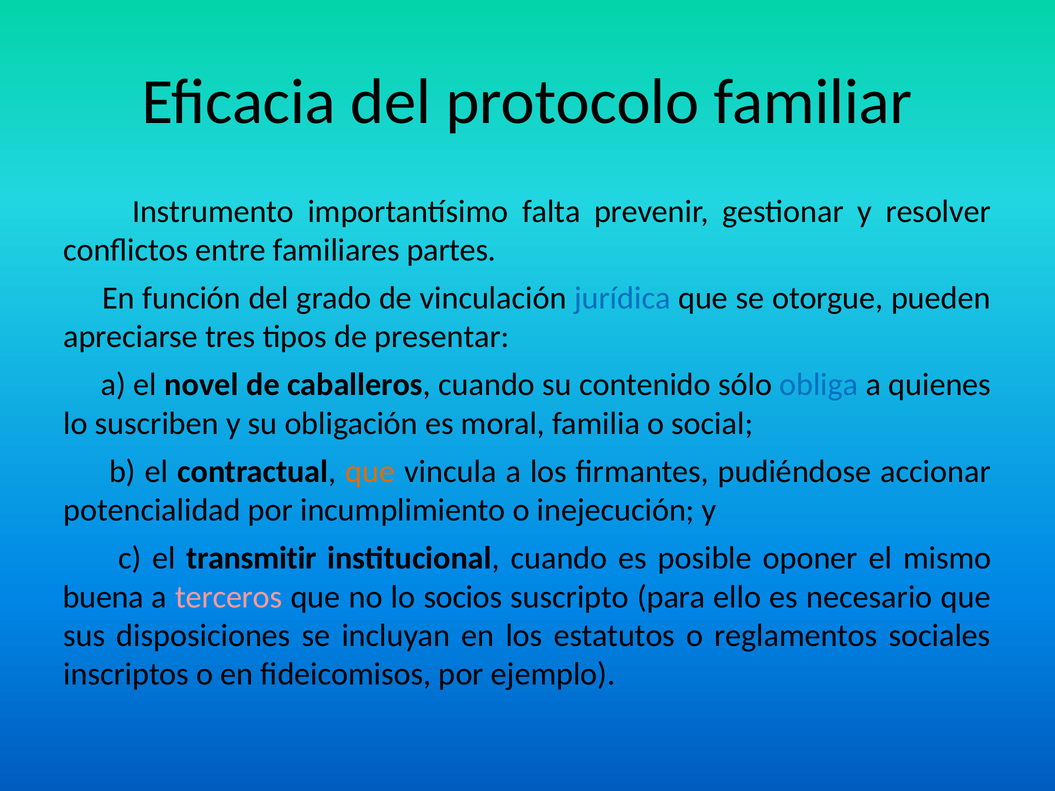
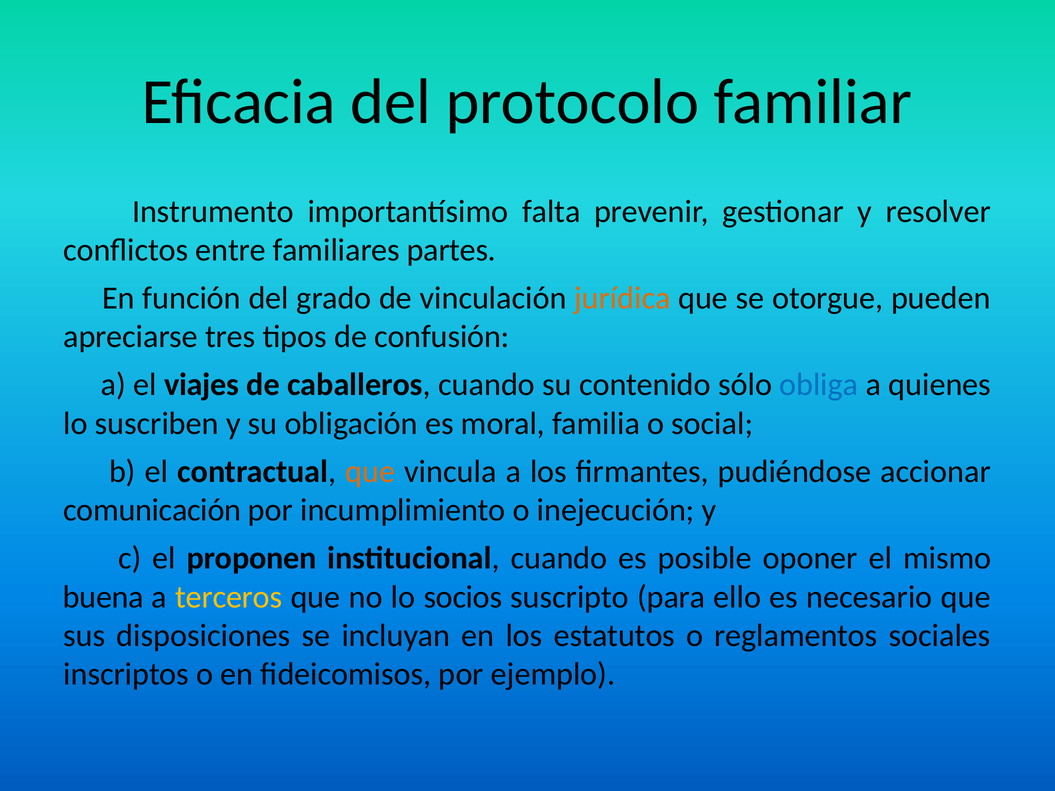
jurídica colour: blue -> orange (622, 298)
presentar: presentar -> confusión (442, 337)
novel: novel -> viajes (202, 385)
potencialidad: potencialidad -> comunicación (152, 510)
transmitir: transmitir -> proponen (252, 558)
terceros colour: pink -> yellow (229, 597)
